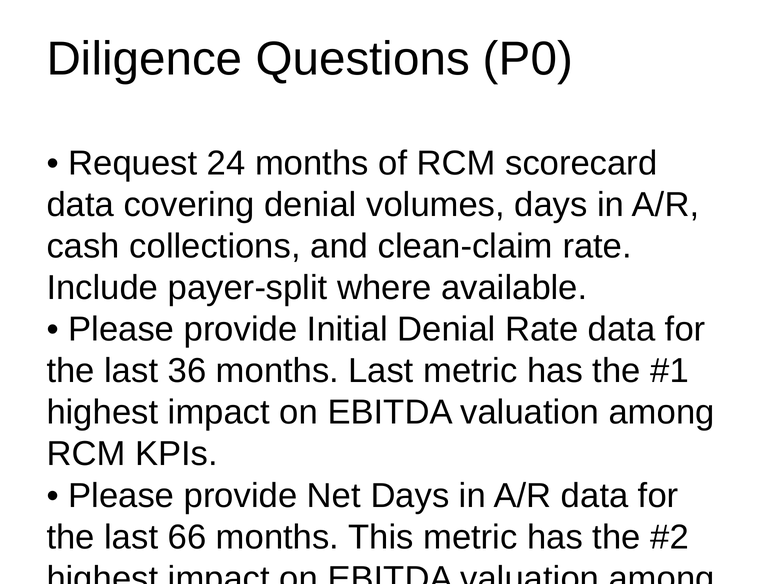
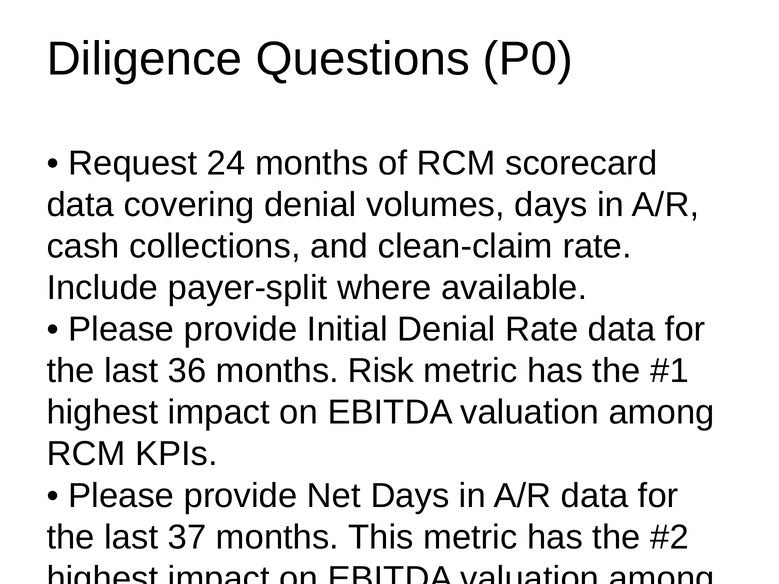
months Last: Last -> Risk (381, 371)
66: 66 -> 37 (187, 537)
